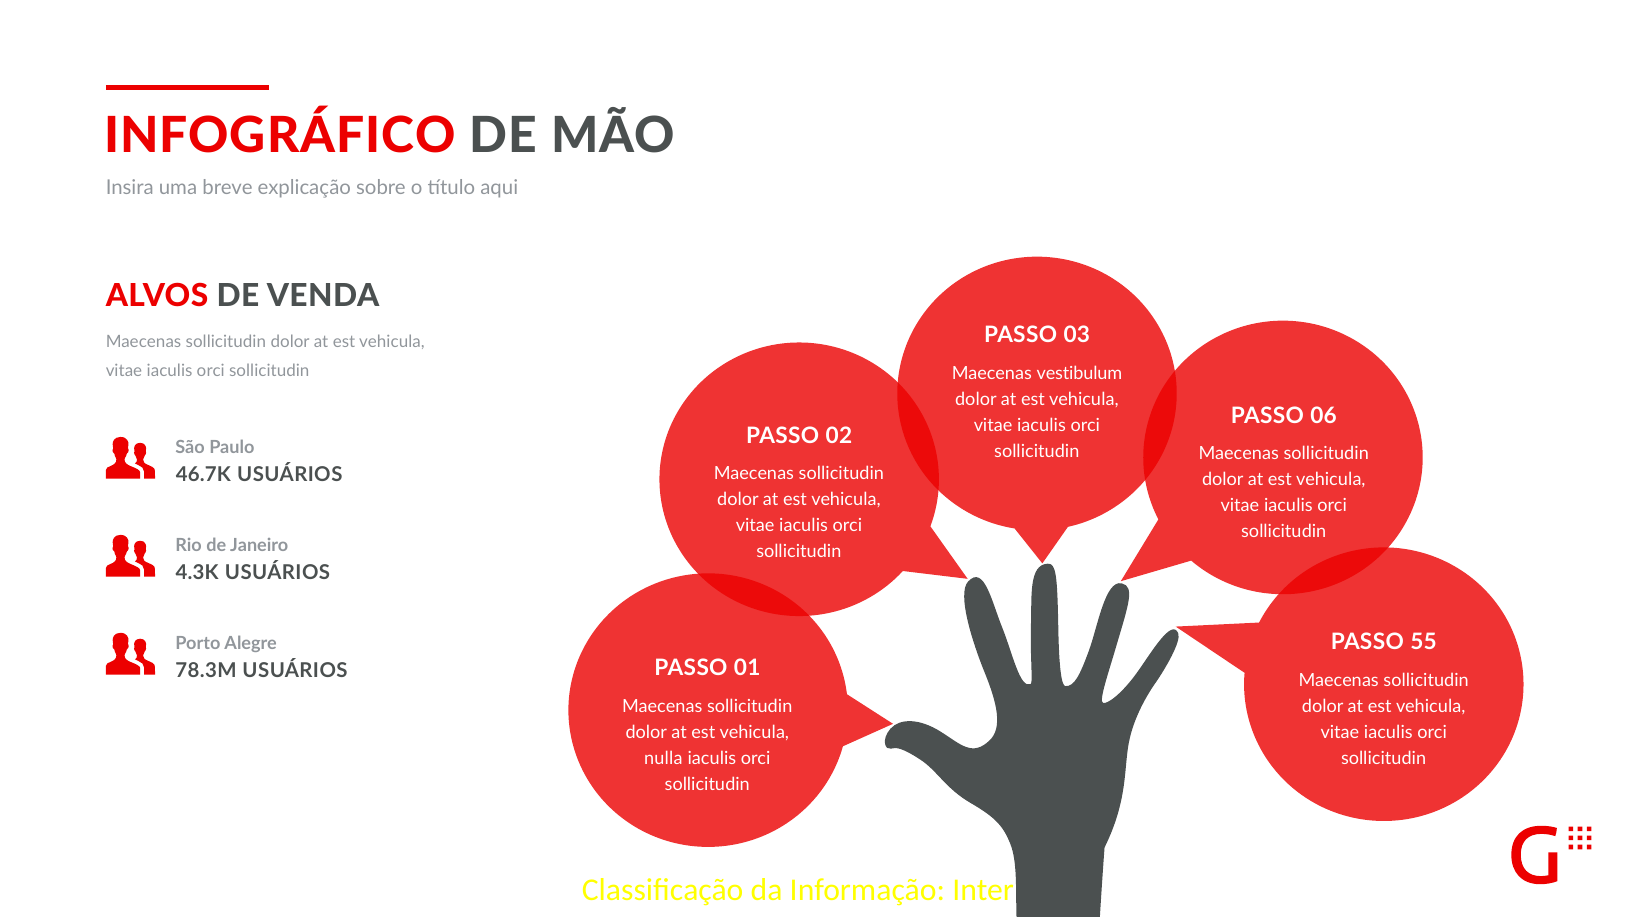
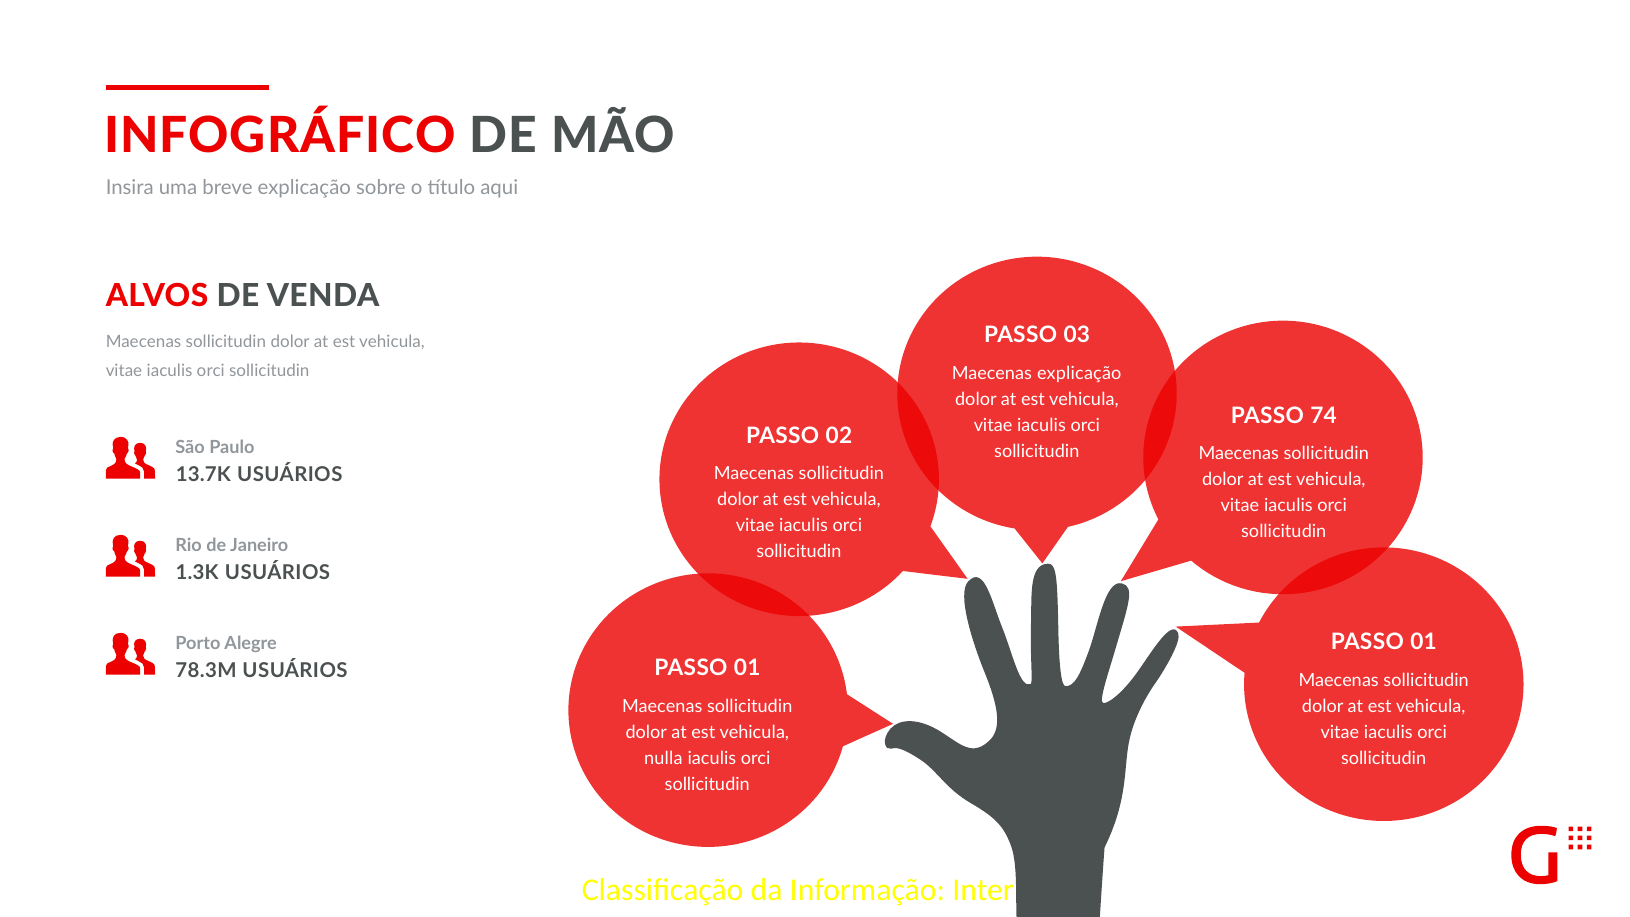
Maecenas vestibulum: vestibulum -> explicação (1079, 373)
06: 06 -> 74 (1324, 416)
46.7K: 46.7K -> 13.7K (203, 475)
4.3K: 4.3K -> 1.3K (197, 573)
55: 55 -> 01 (1424, 642)
